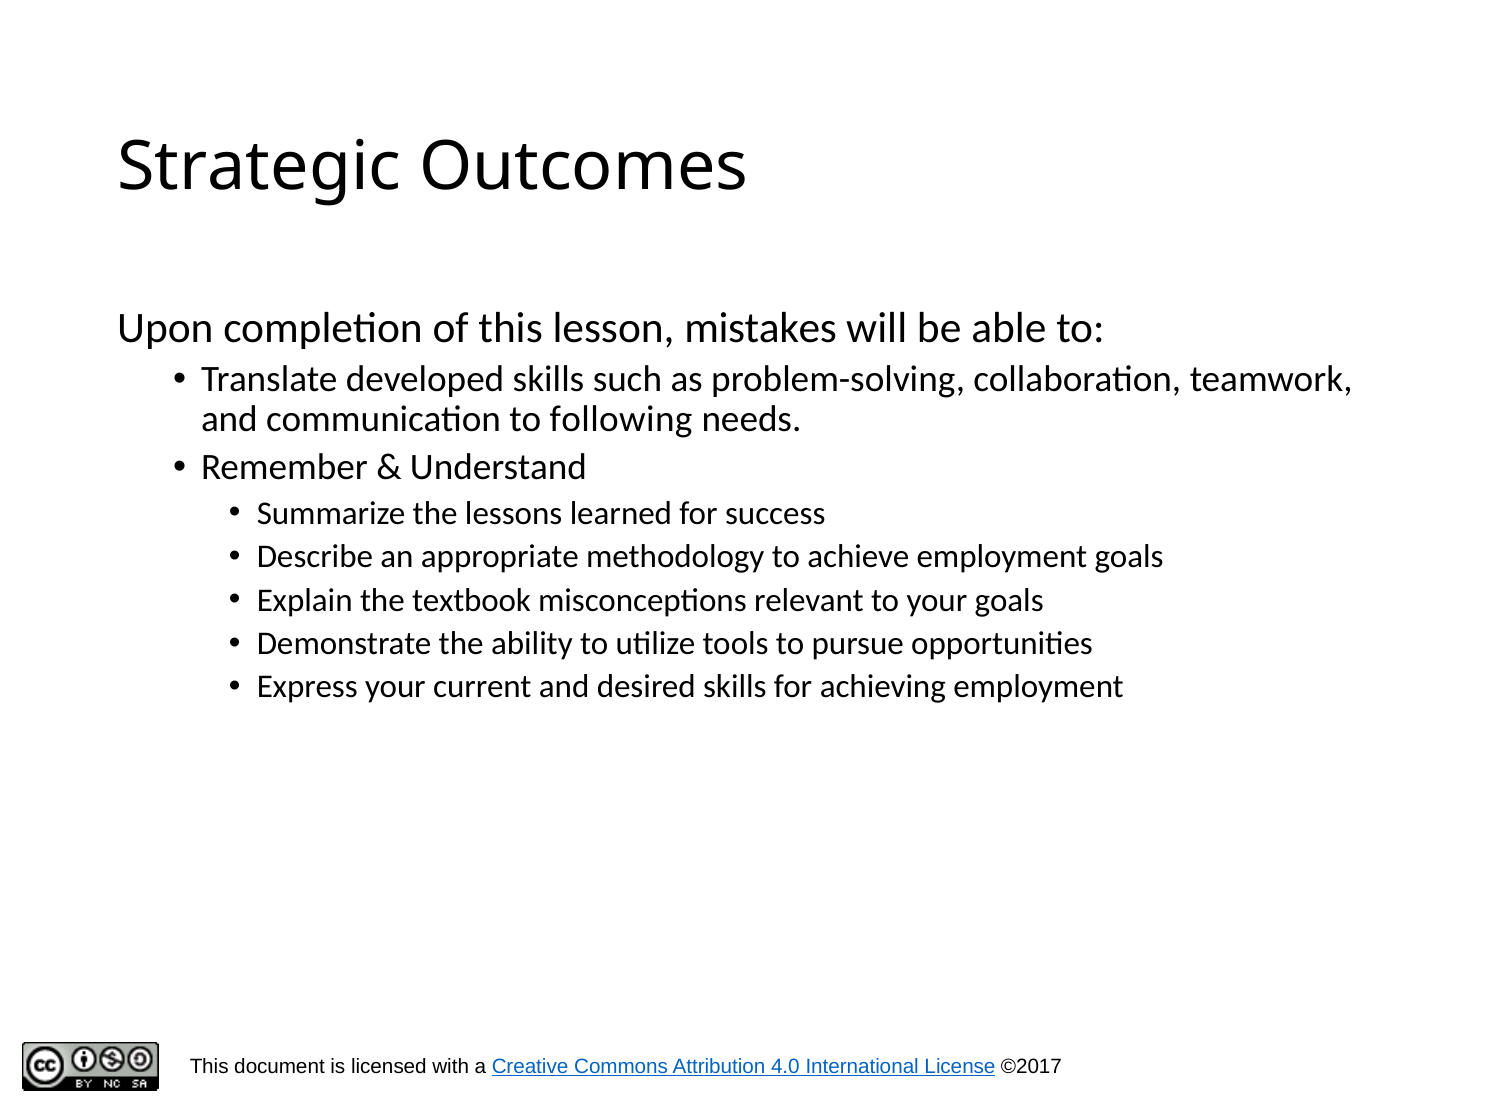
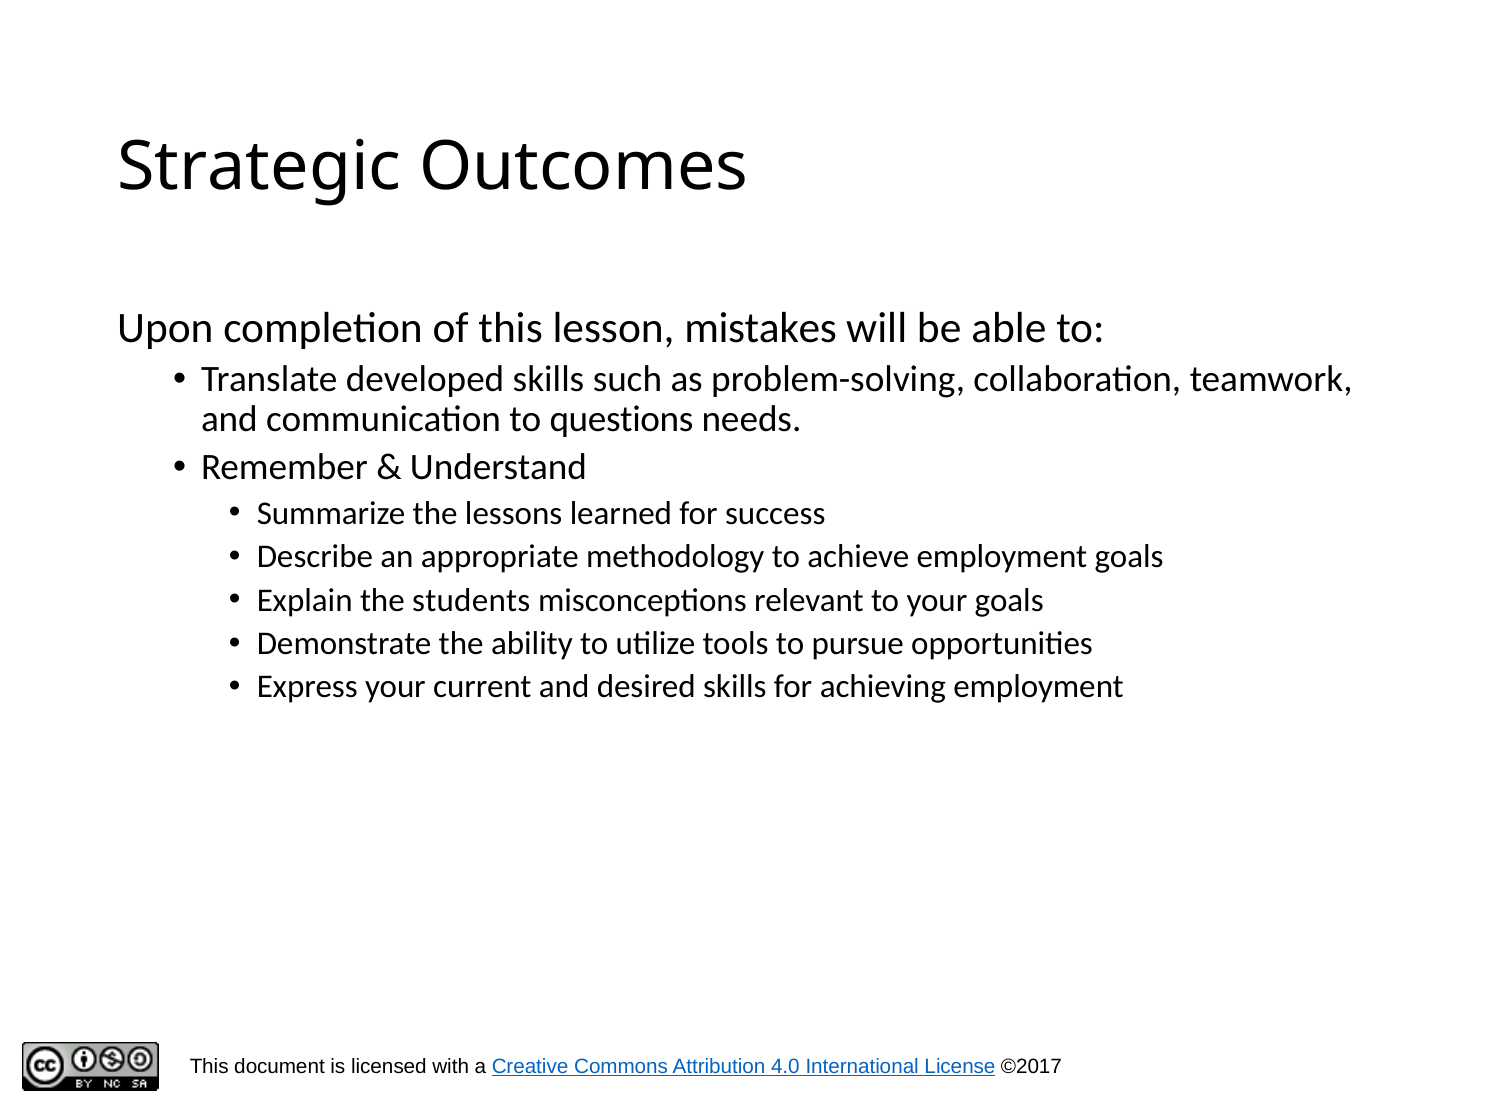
following: following -> questions (621, 419)
textbook: textbook -> students (471, 600)
